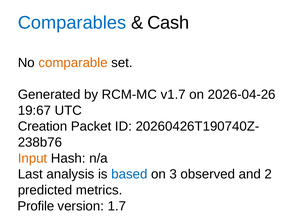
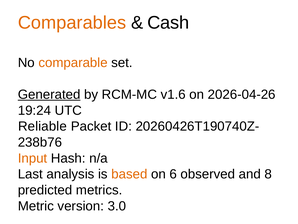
Comparables colour: blue -> orange (72, 23)
Generated underline: none -> present (49, 94)
v1.7: v1.7 -> v1.6 (173, 94)
19:67: 19:67 -> 19:24 (34, 110)
Creation: Creation -> Reliable (42, 126)
based colour: blue -> orange (129, 174)
3: 3 -> 6 (173, 174)
2: 2 -> 8 (268, 174)
Profile: Profile -> Metric (36, 206)
1.7: 1.7 -> 3.0 (117, 206)
